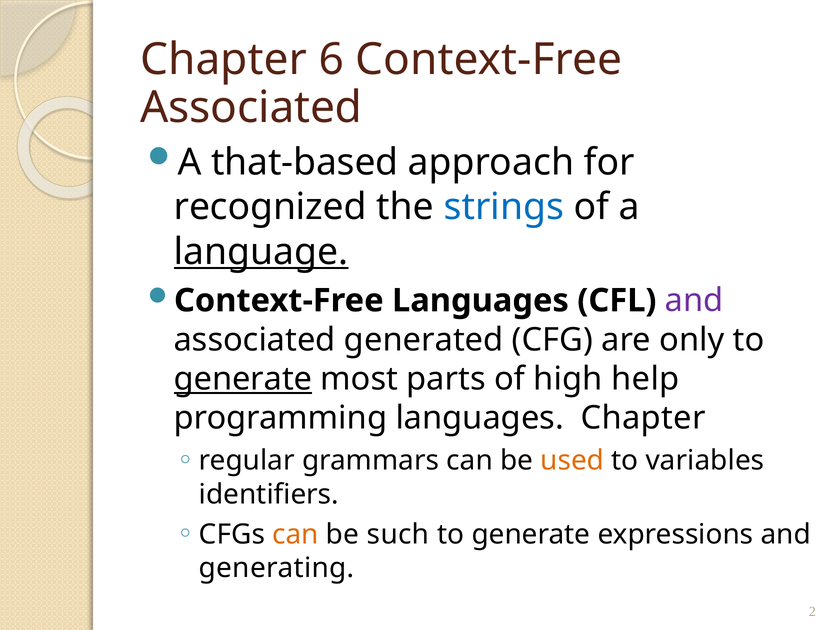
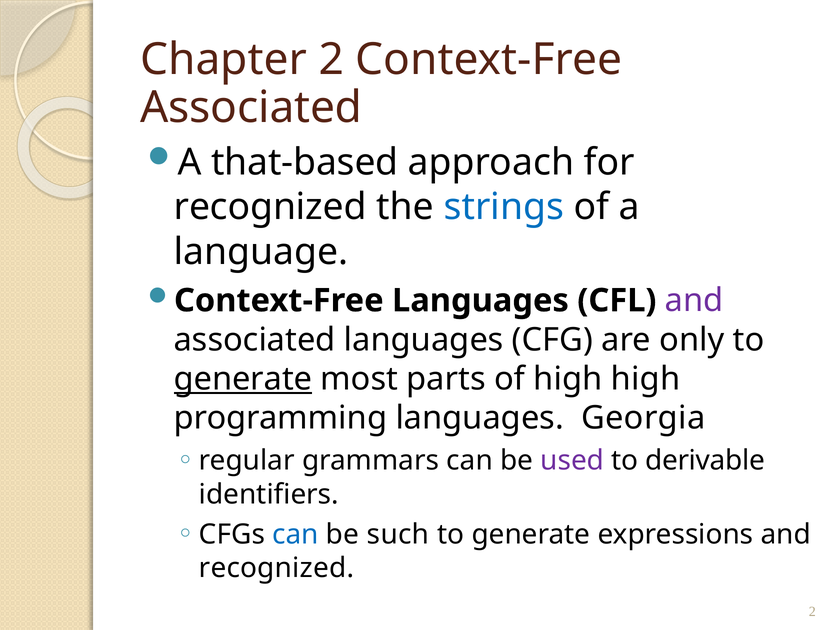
Chapter 6: 6 -> 2 (331, 60)
language underline: present -> none (261, 252)
associated generated: generated -> languages (424, 340)
high help: help -> high (646, 379)
languages Chapter: Chapter -> Georgia (643, 418)
used colour: orange -> purple (572, 461)
variables: variables -> derivable (705, 461)
can colour: orange -> blue (295, 534)
generating: generating -> recognized (277, 568)
